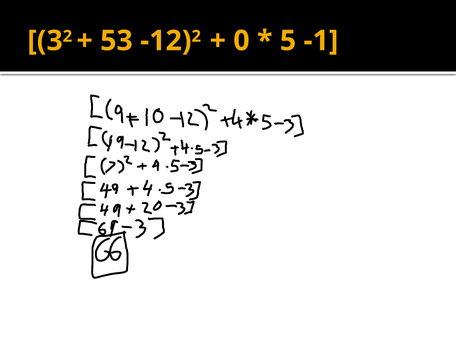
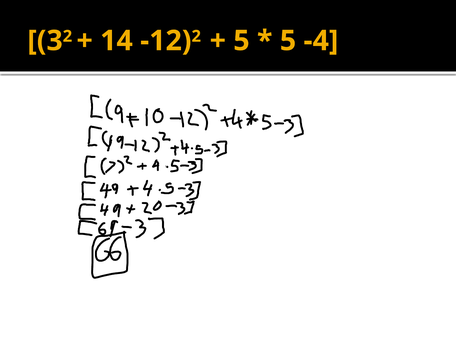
53: 53 -> 14 (116, 41)
0: 0 -> 5 (241, 41)
-1: -1 -> -4 (321, 41)
